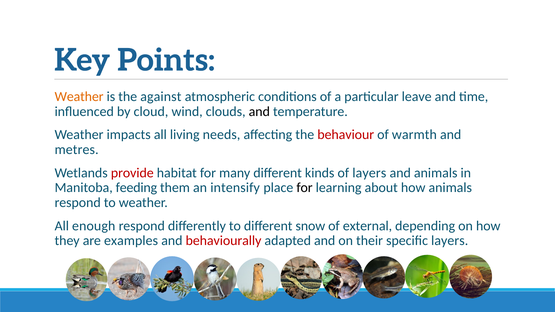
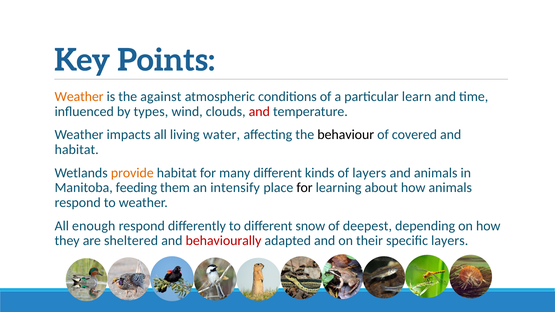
leave: leave -> learn (417, 97)
cloud: cloud -> types (151, 112)
and colour: black -> red (259, 112)
needs: needs -> water (222, 135)
behaviour colour: red -> black (346, 135)
warmth: warmth -> covered (414, 135)
metres: metres -> habitat (77, 150)
provide colour: red -> orange (132, 173)
external: external -> deepest (367, 226)
examples: examples -> sheltered (131, 241)
